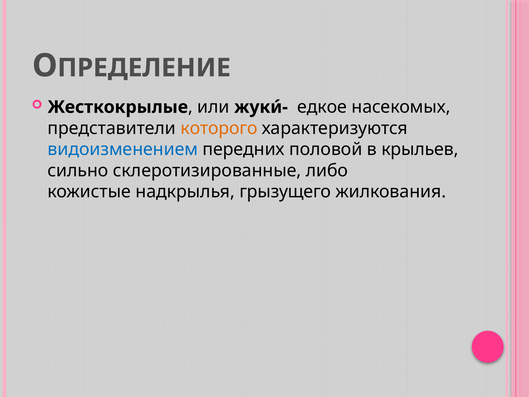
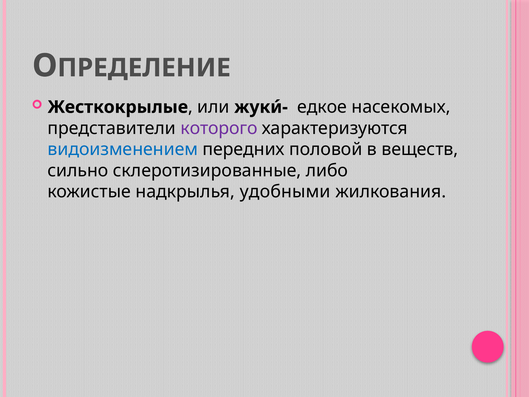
которого colour: orange -> purple (219, 128)
крыльев: крыльев -> веществ (420, 149)
грызущего: грызущего -> удобными (285, 192)
